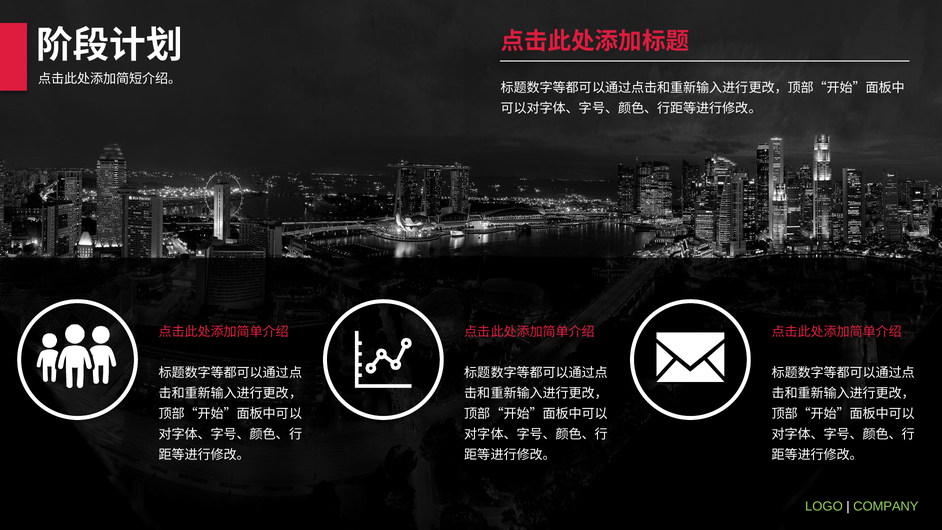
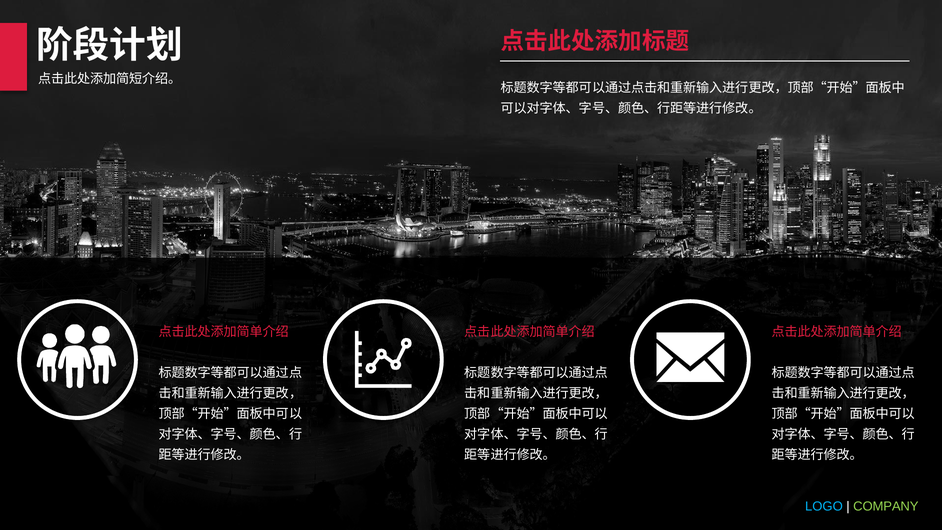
LOGO colour: light green -> light blue (824, 506)
